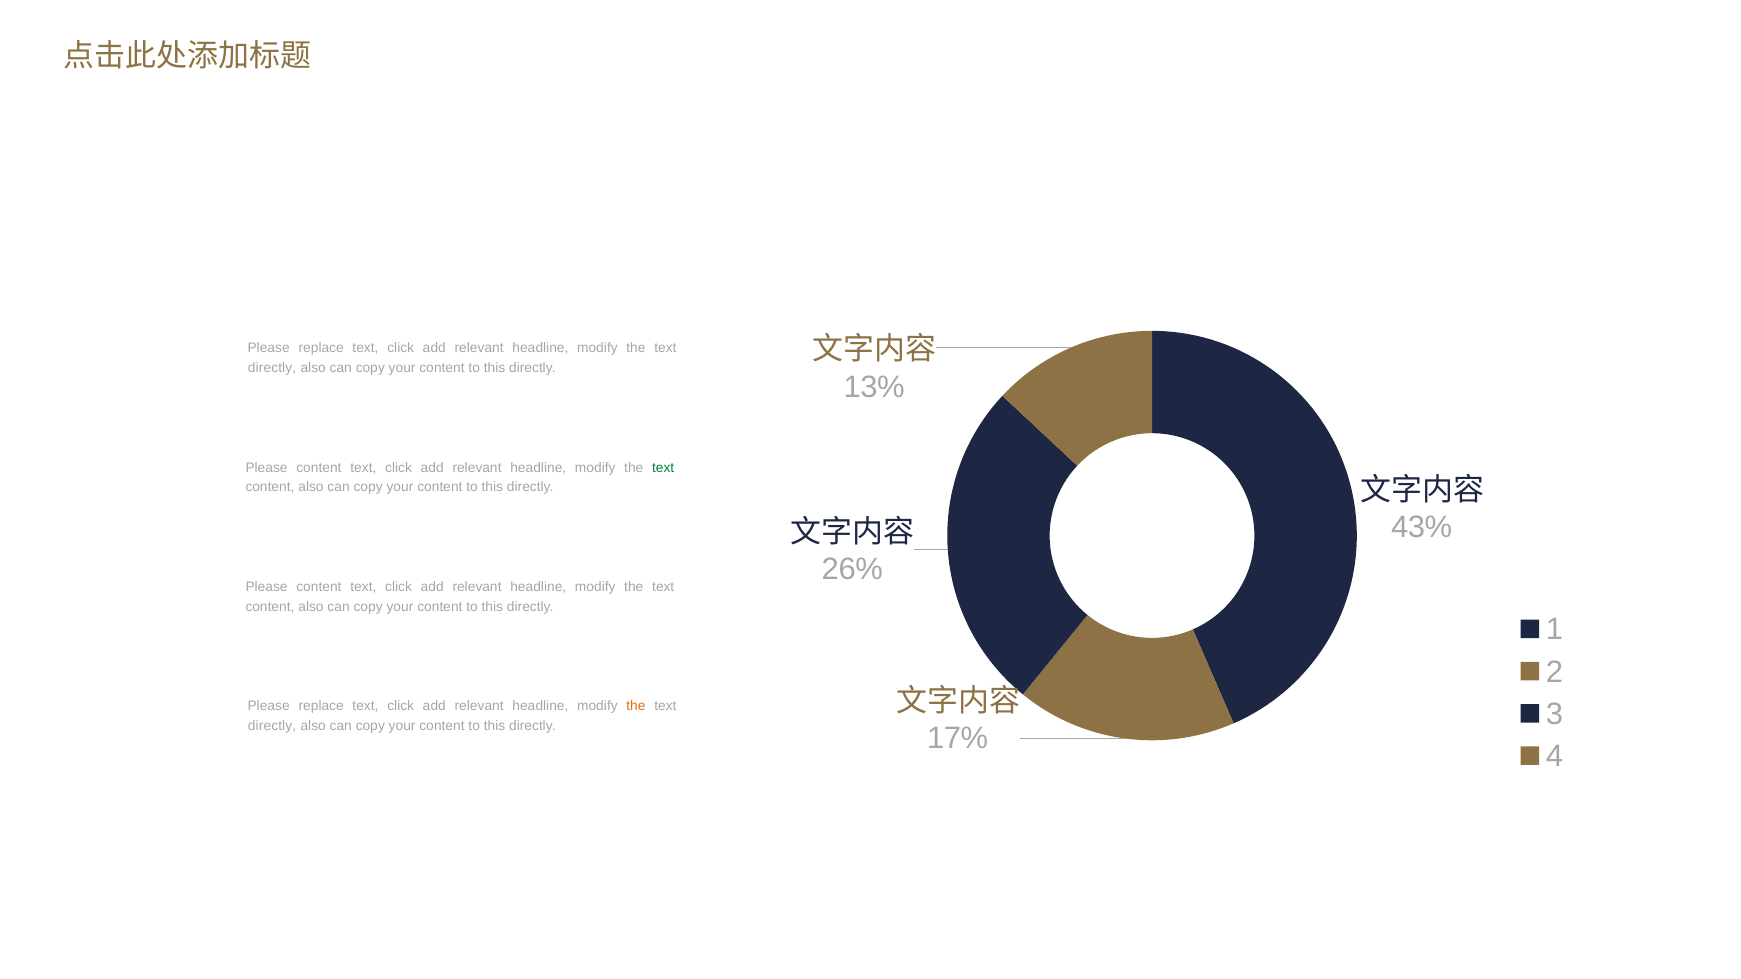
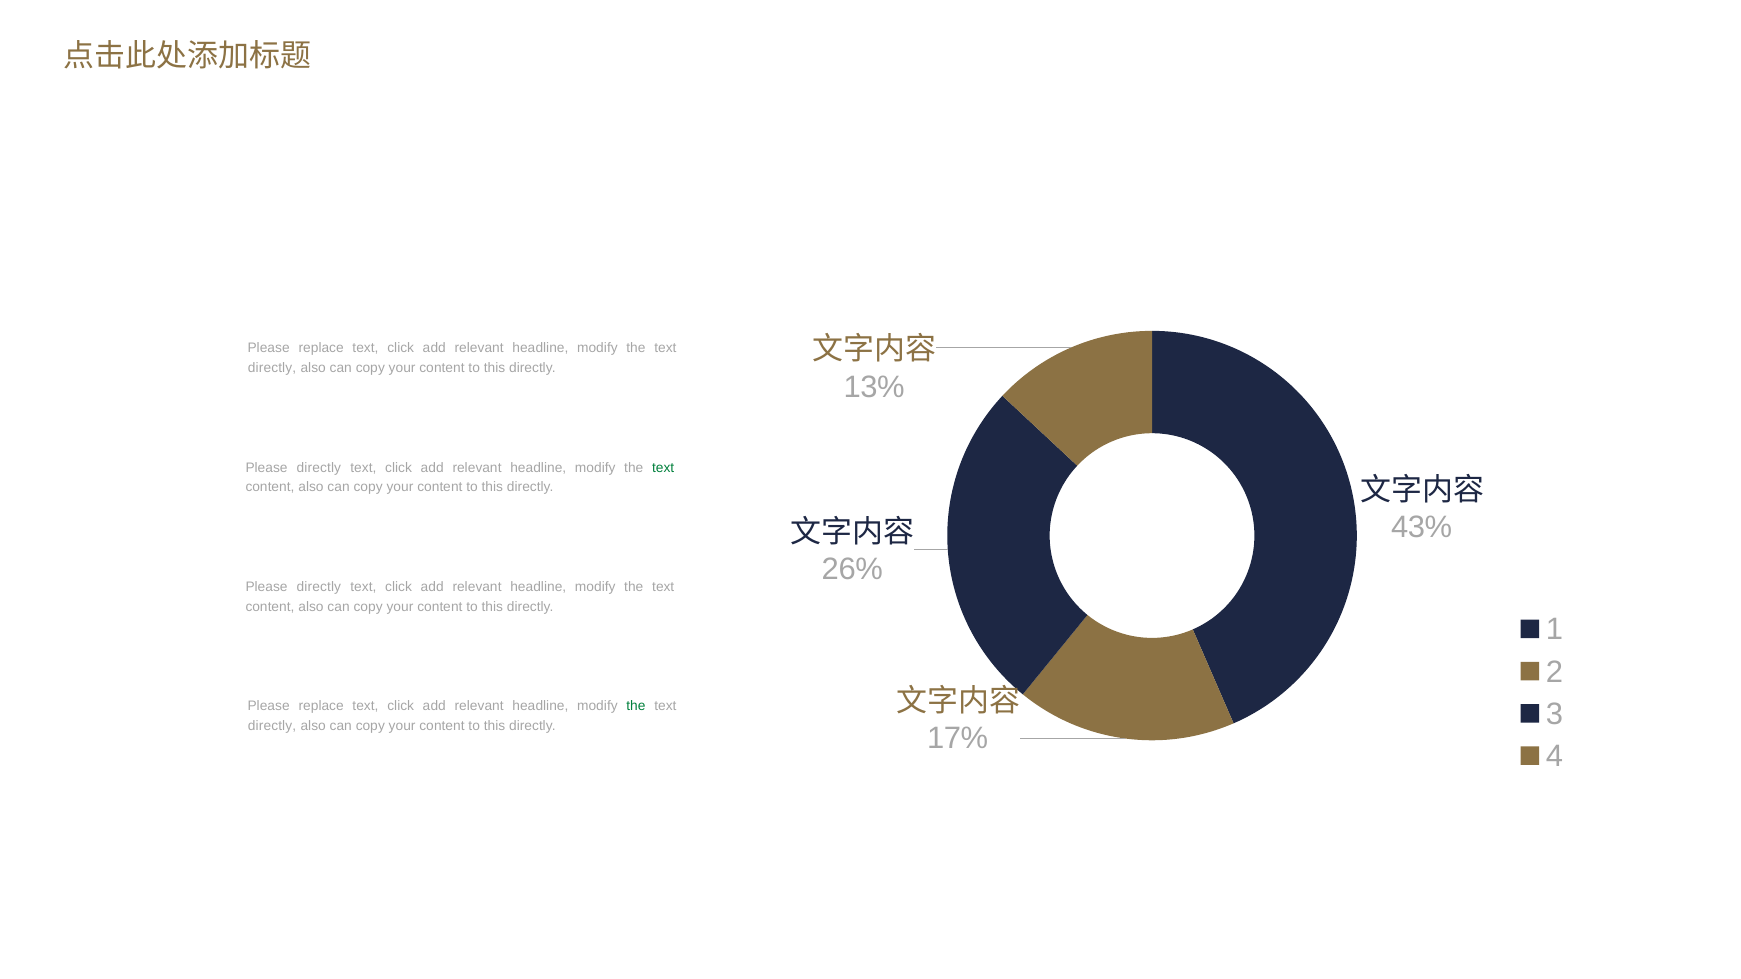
content: content -> directly (319, 468)
content: content -> directly (319, 587)
the colour: orange -> green (636, 706)
